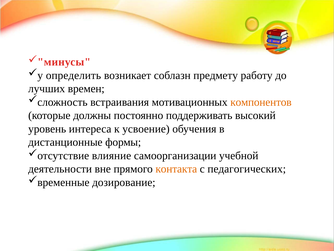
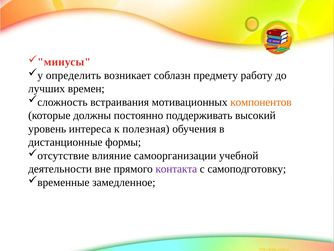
усвоение: усвоение -> полезная (146, 129)
контакта colour: orange -> purple (176, 169)
педагогических: педагогических -> самоподготовку (247, 169)
дозирование: дозирование -> замедленное (124, 182)
